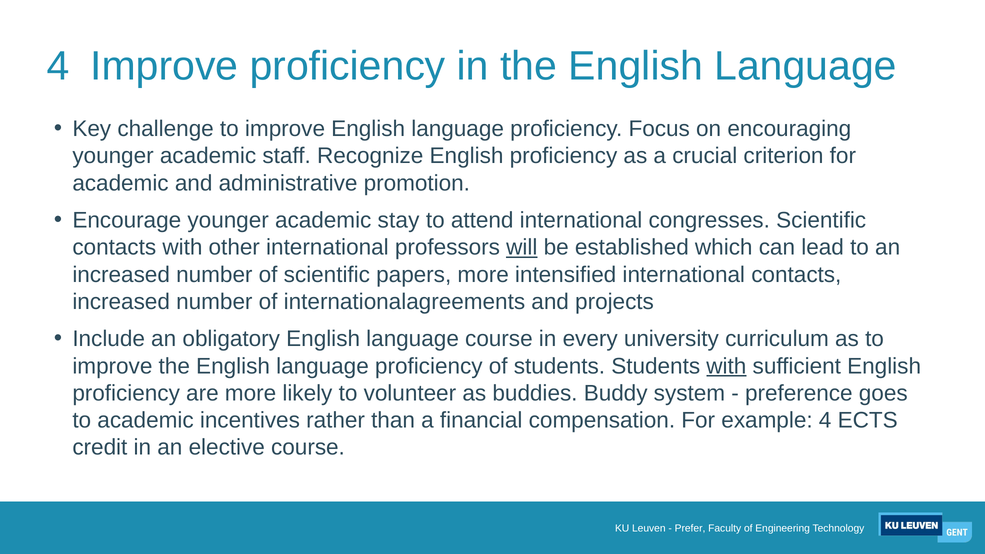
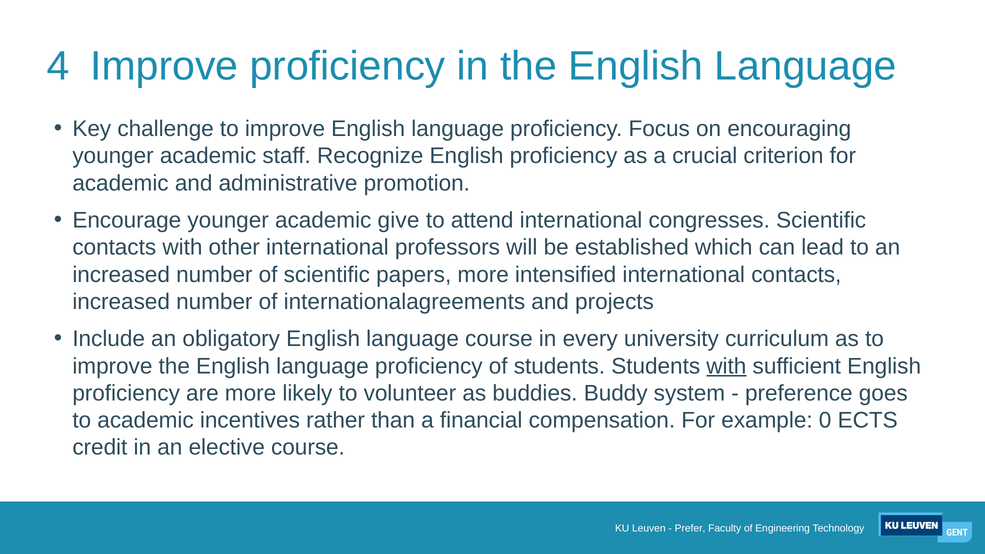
stay: stay -> give (399, 220)
will underline: present -> none (522, 248)
example 4: 4 -> 0 (825, 420)
